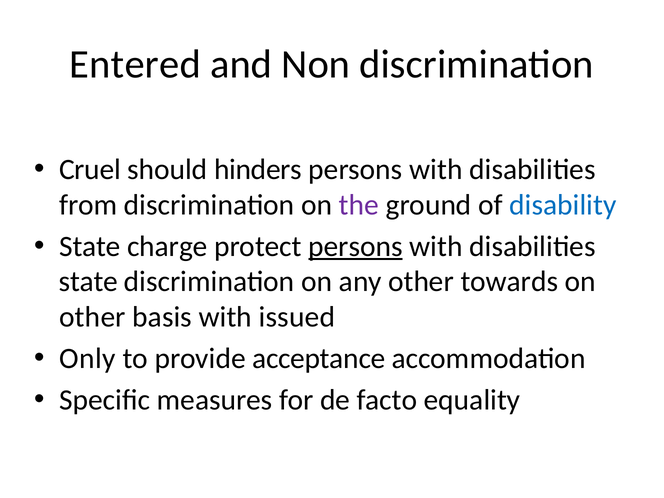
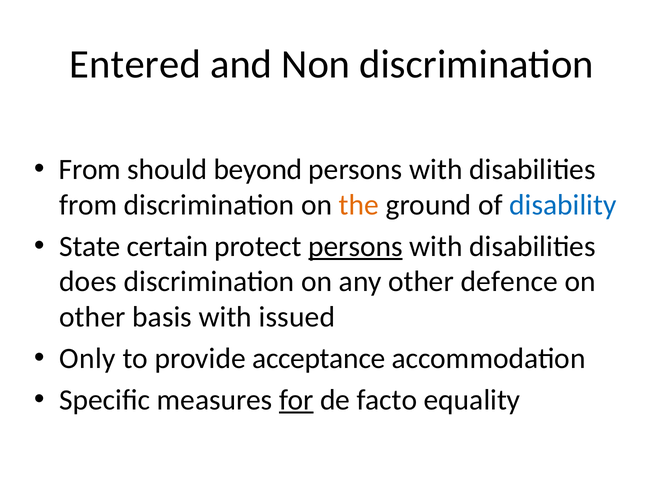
Cruel: Cruel -> From (90, 170)
hinders: hinders -> beyond (258, 170)
the colour: purple -> orange (359, 205)
charge: charge -> certain (167, 246)
state: state -> does (88, 282)
towards: towards -> defence (509, 282)
for underline: none -> present (296, 400)
